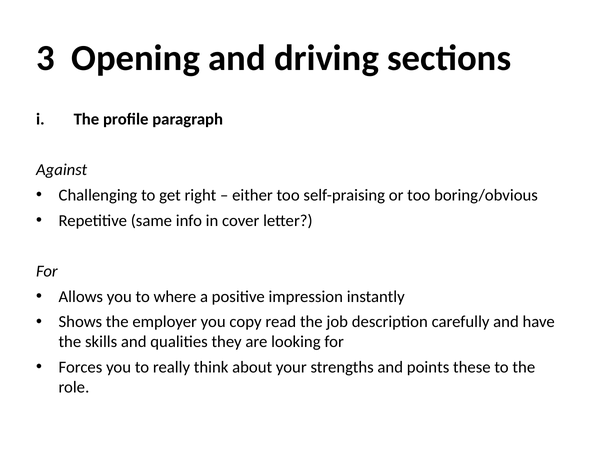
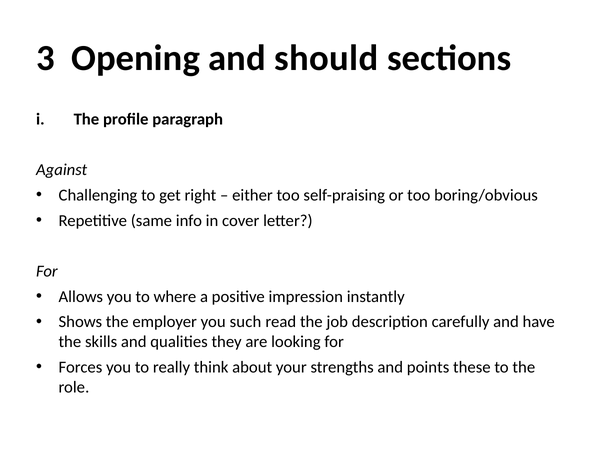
driving: driving -> should (326, 58)
copy: copy -> such (245, 322)
